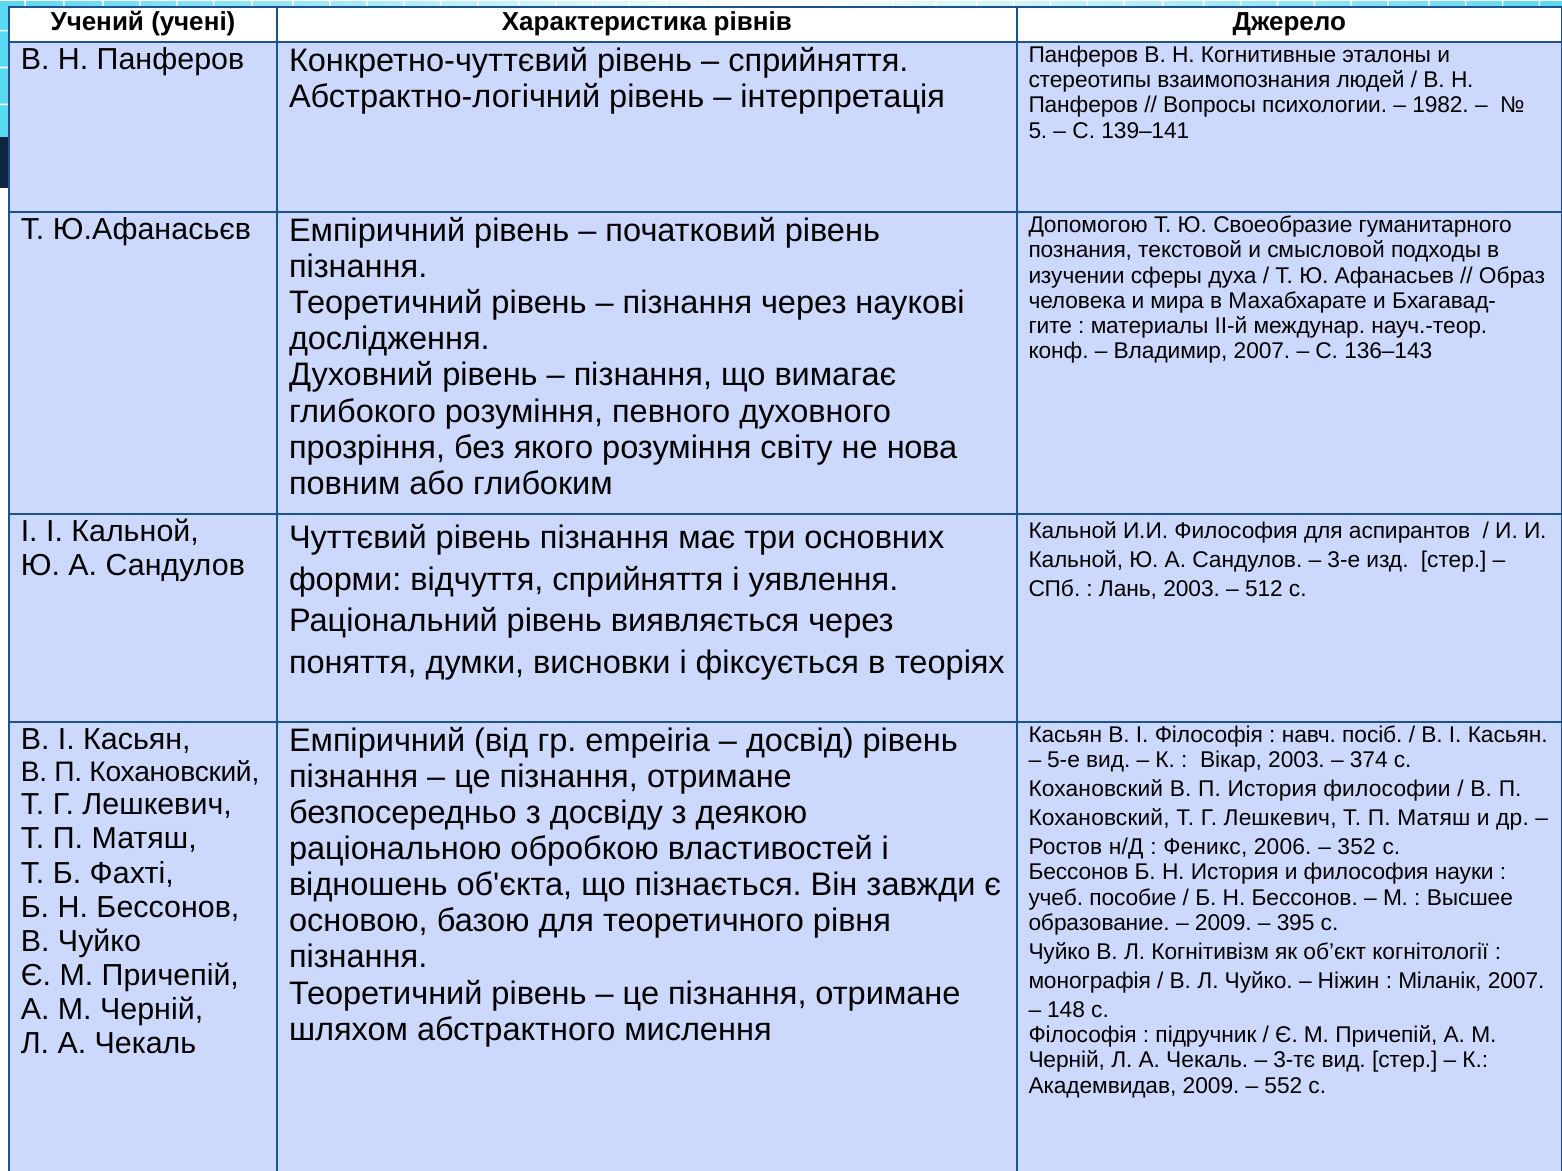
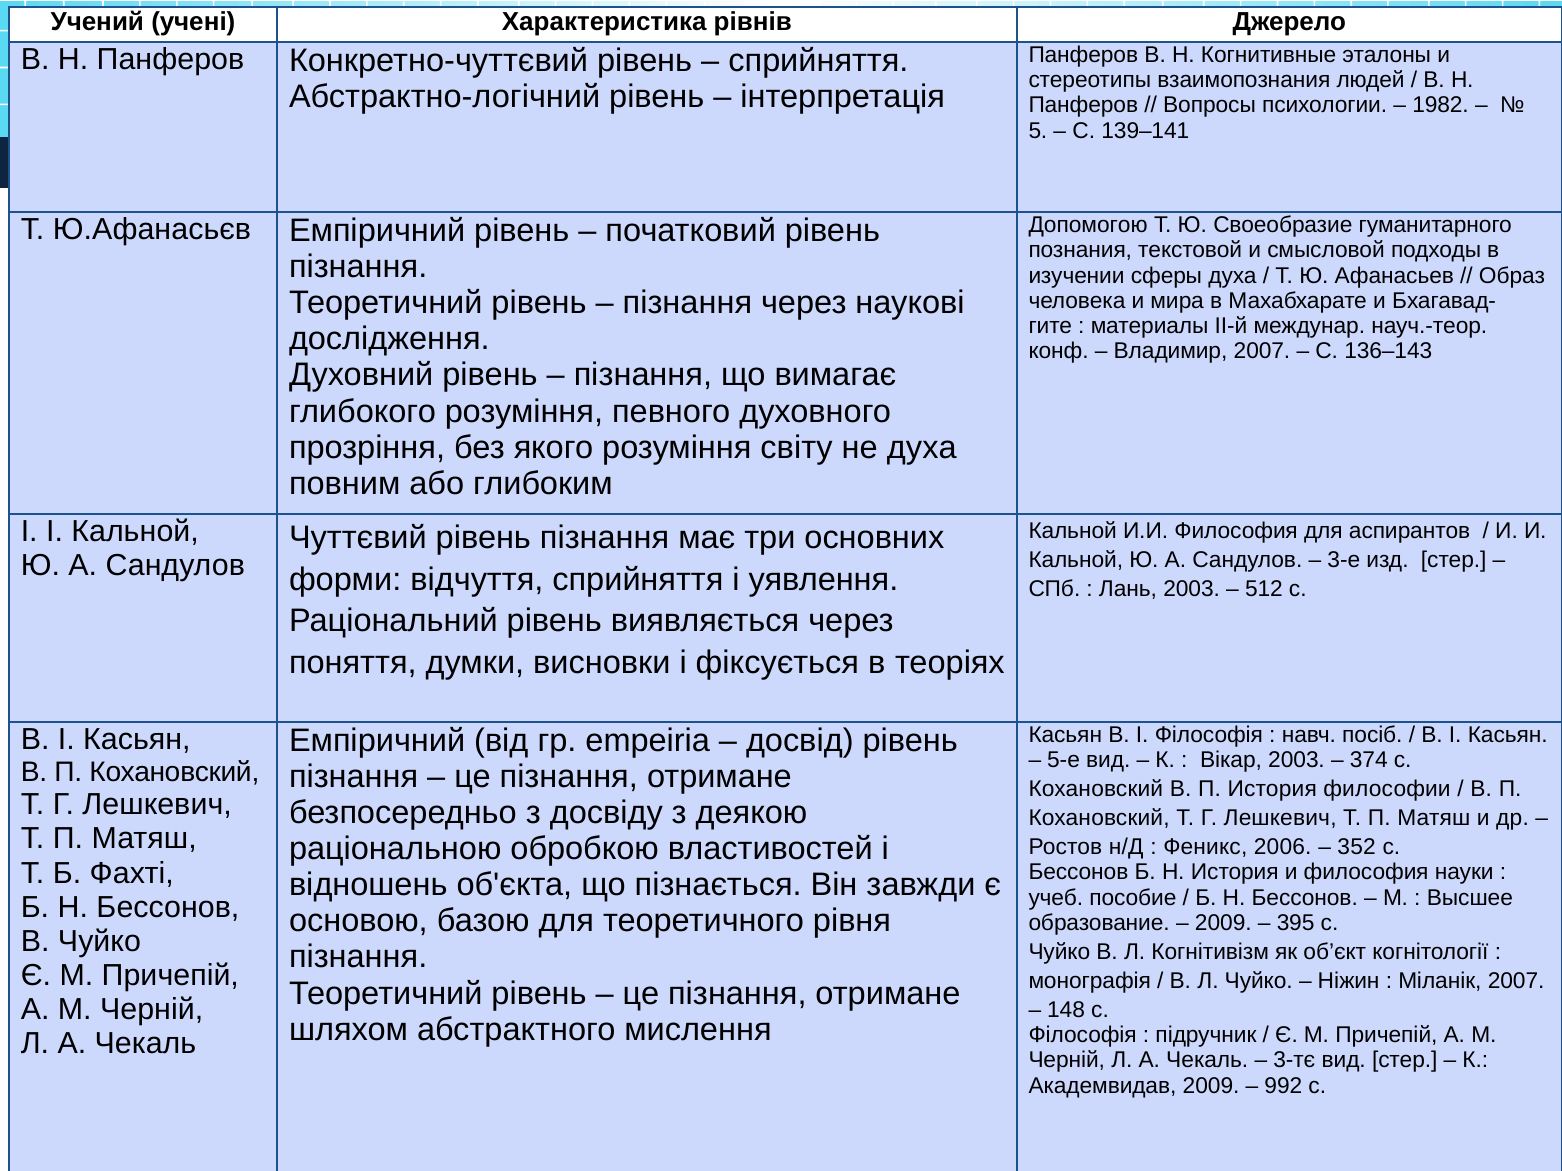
не нова: нова -> духа (922, 448)
552: 552 -> 992 (1283, 1086)
